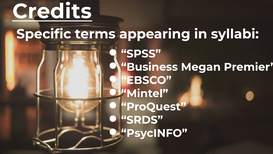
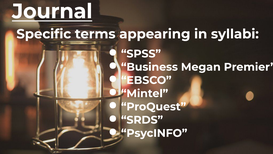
Credits: Credits -> Journal (52, 11)
